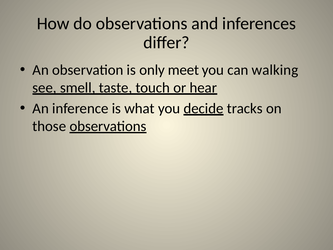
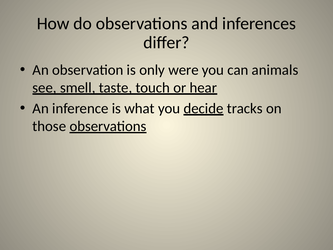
meet: meet -> were (183, 70)
walking: walking -> animals (275, 70)
